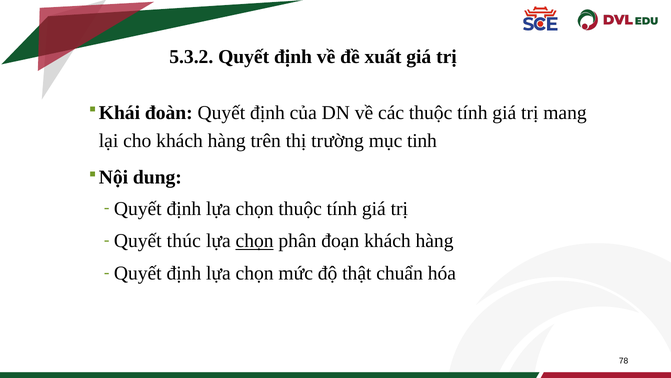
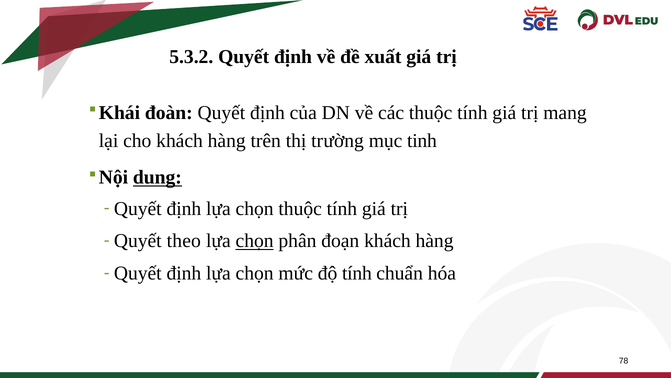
dung underline: none -> present (157, 177)
thúc: thúc -> theo (184, 241)
độ thật: thật -> tính (357, 273)
